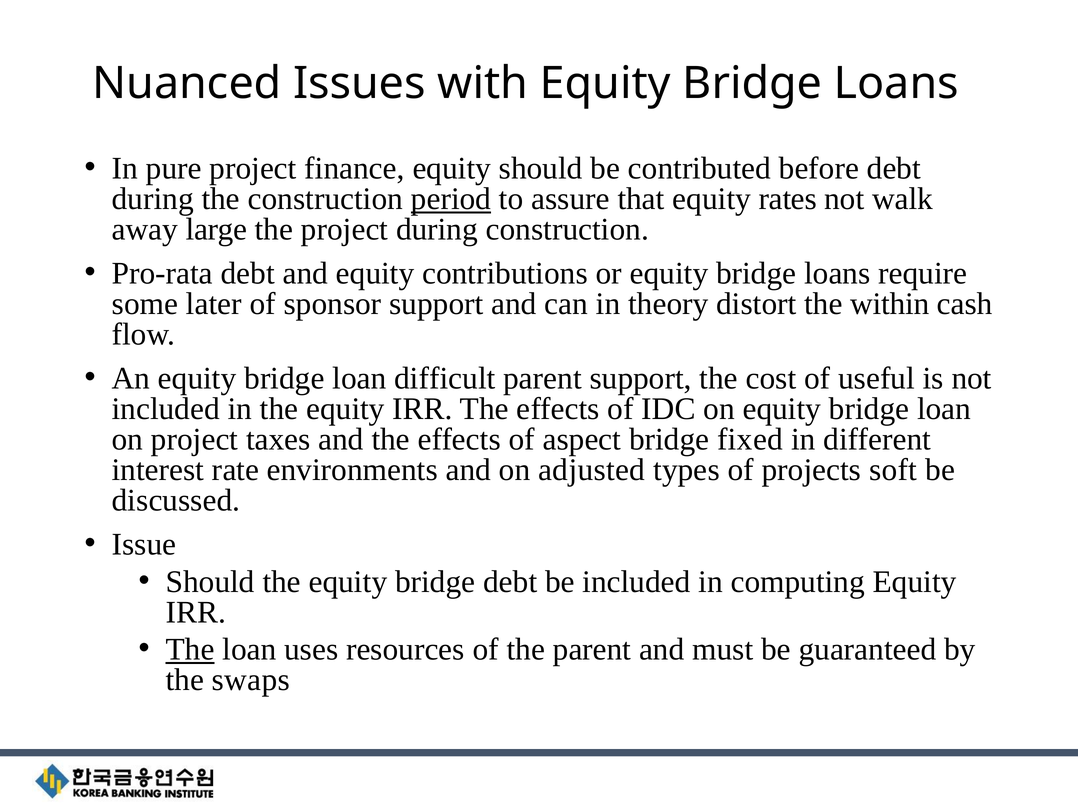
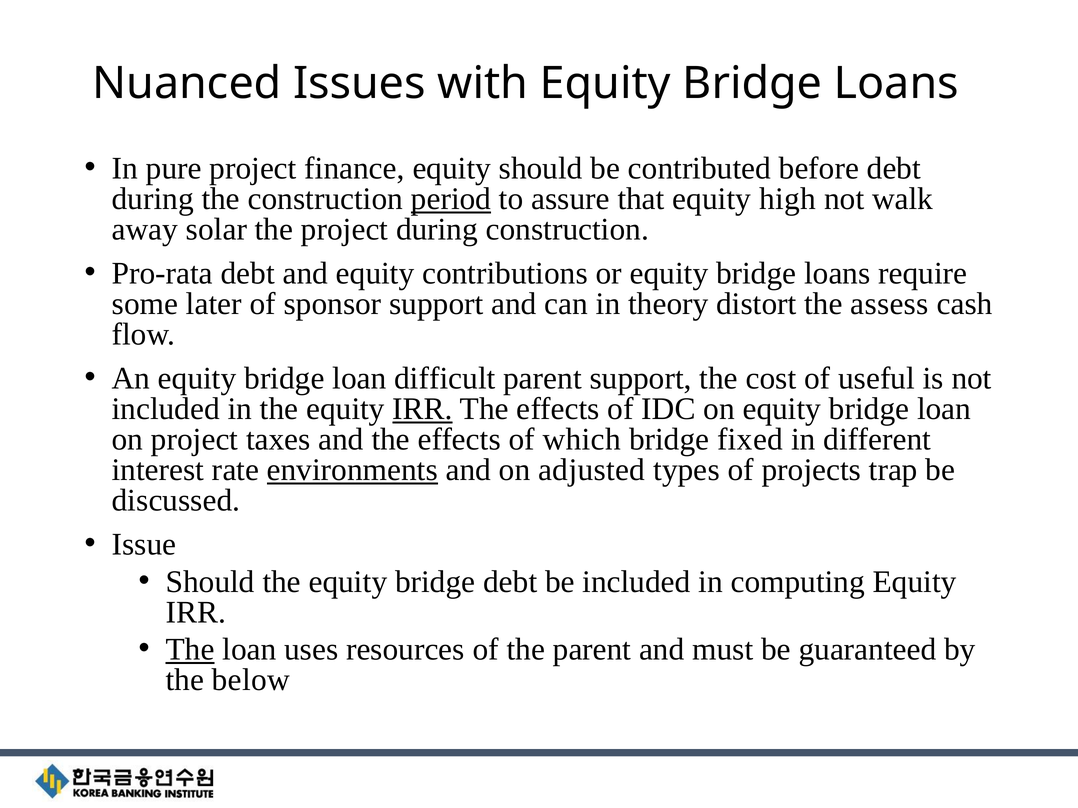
rates: rates -> high (787, 199)
large: large -> solar (216, 229)
within: within -> assess (890, 304)
IRR underline: none -> present (423, 409)
aspect: aspect -> which (582, 440)
environments underline: none -> present (352, 470)
soft: soft -> trap (893, 470)
swaps: swaps -> below (251, 681)
